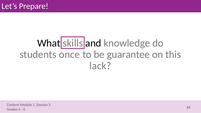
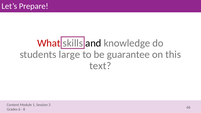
What colour: black -> red (49, 43)
once: once -> large (69, 54)
lack: lack -> text (100, 66)
